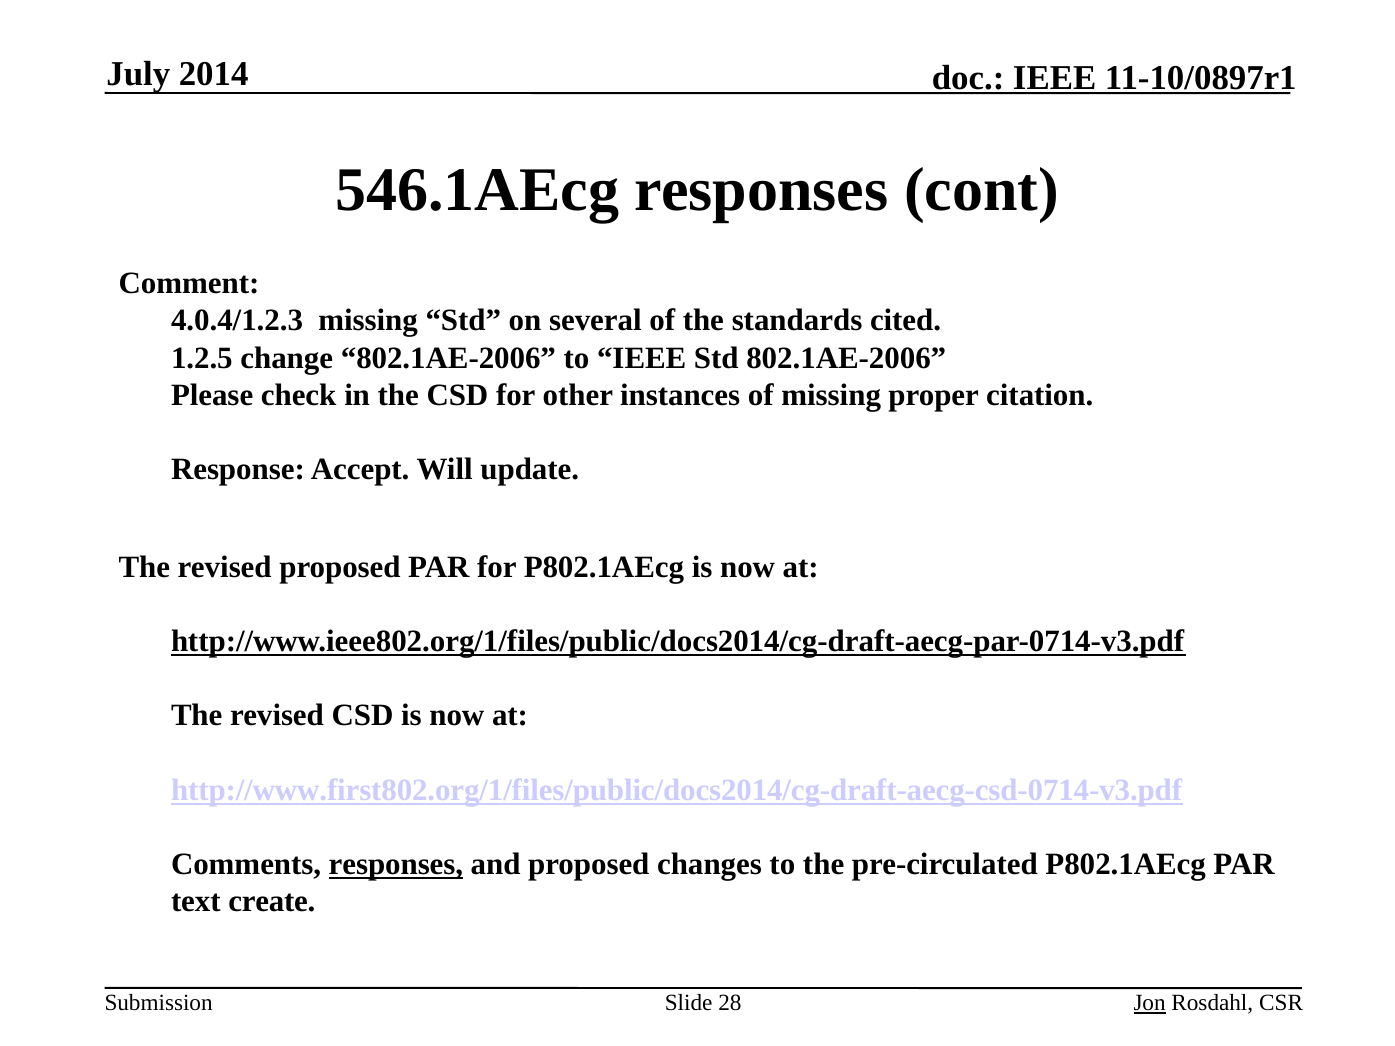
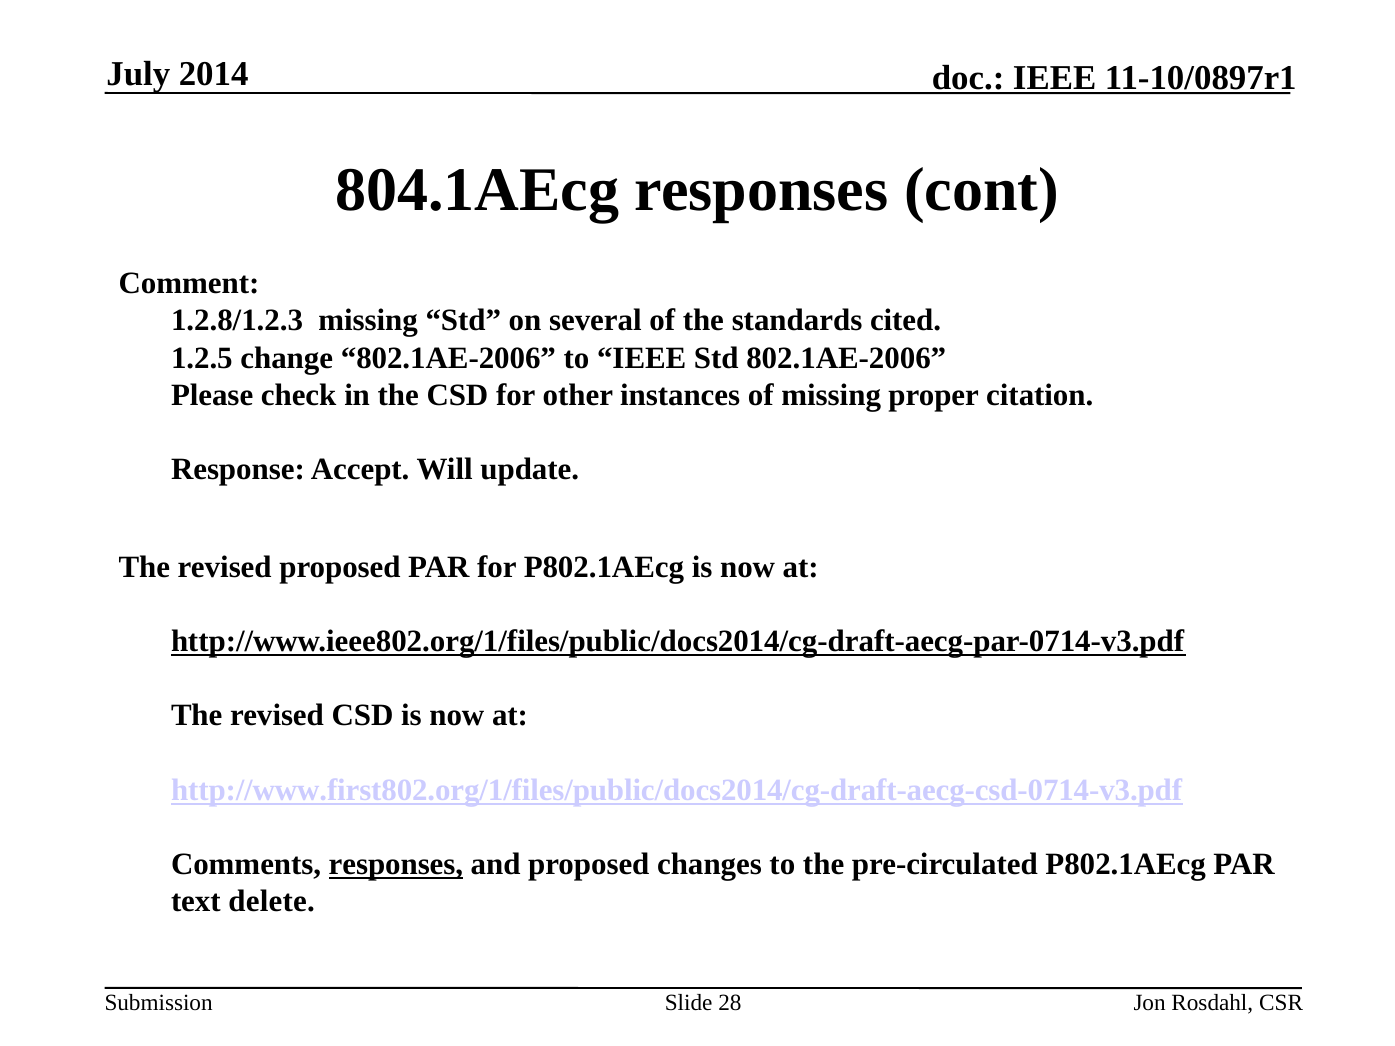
546.1AEcg: 546.1AEcg -> 804.1AEcg (477, 190)
4.0.4/1.2.3: 4.0.4/1.2.3 -> 1.2.8/1.2.3 (237, 321)
create: create -> delete (272, 902)
Jon underline: present -> none (1150, 1003)
